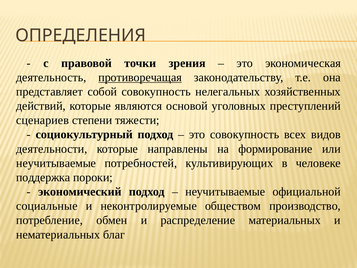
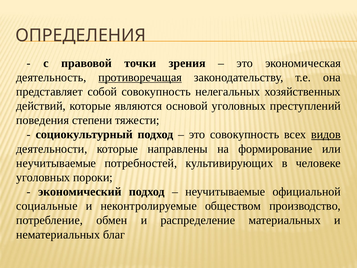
сценариев: сценариев -> поведения (43, 120)
видов underline: none -> present (326, 134)
поддержка: поддержка -> уголовных (43, 177)
